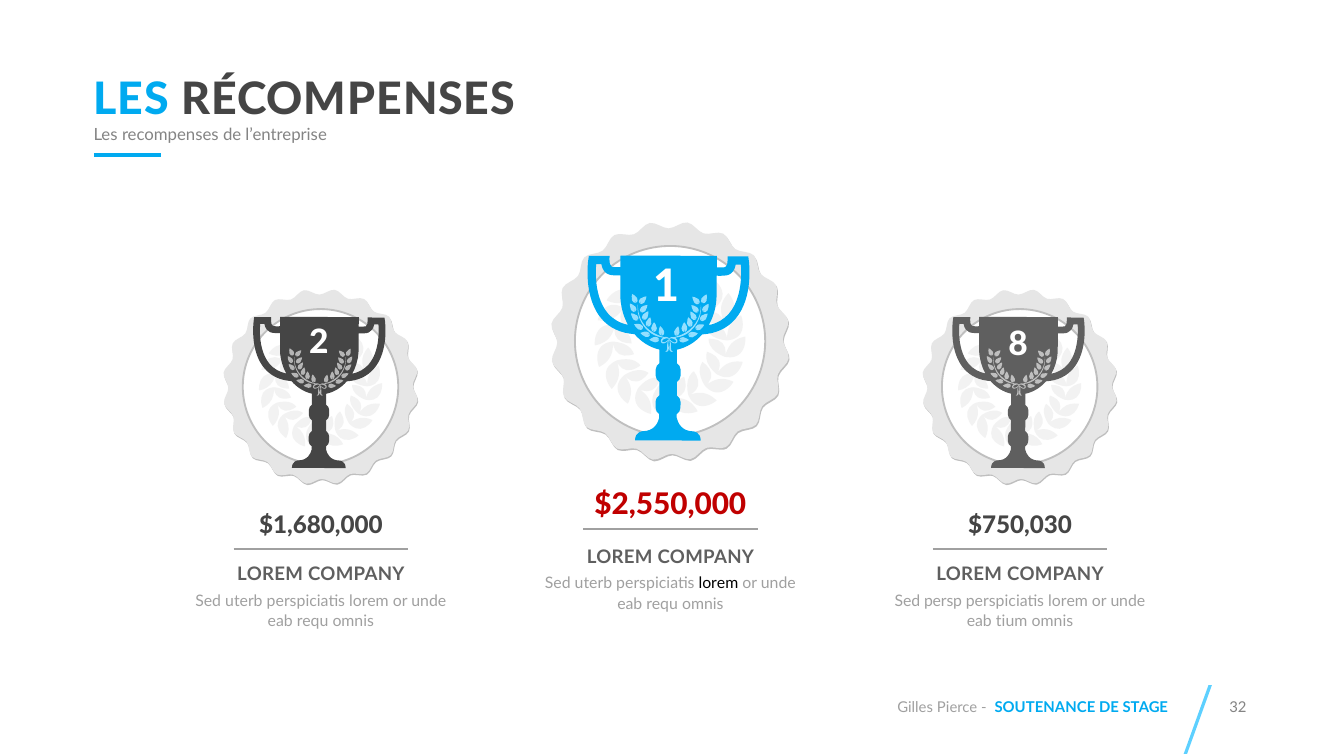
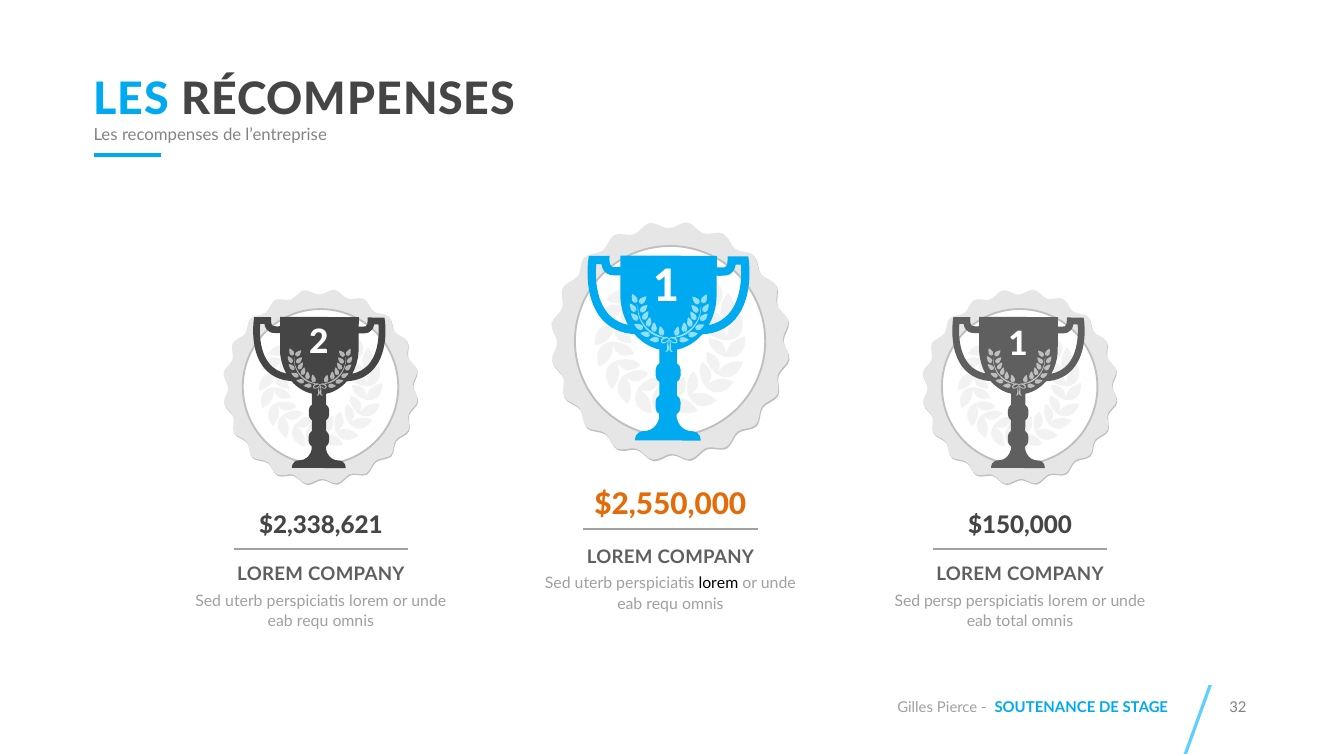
2 8: 8 -> 1 (1018, 345)
$2,550,000 colour: red -> orange (670, 505)
$1,680,000: $1,680,000 -> $2,338,621 (321, 526)
$750,030: $750,030 -> $150,000 (1020, 526)
tium: tium -> total (1012, 622)
